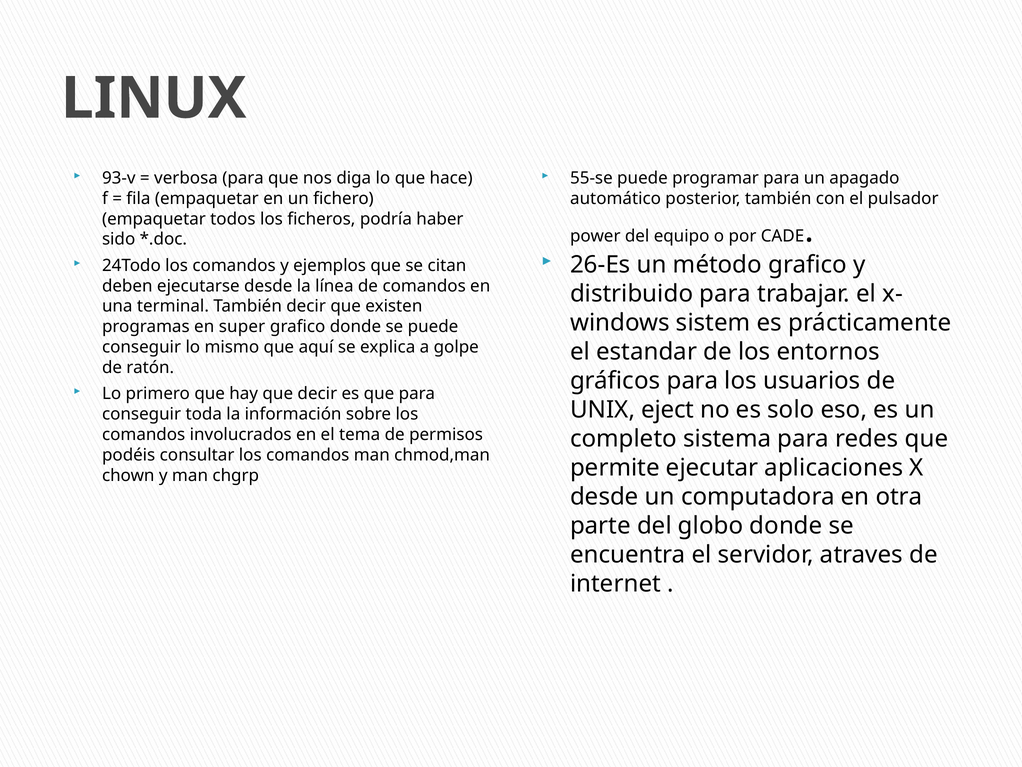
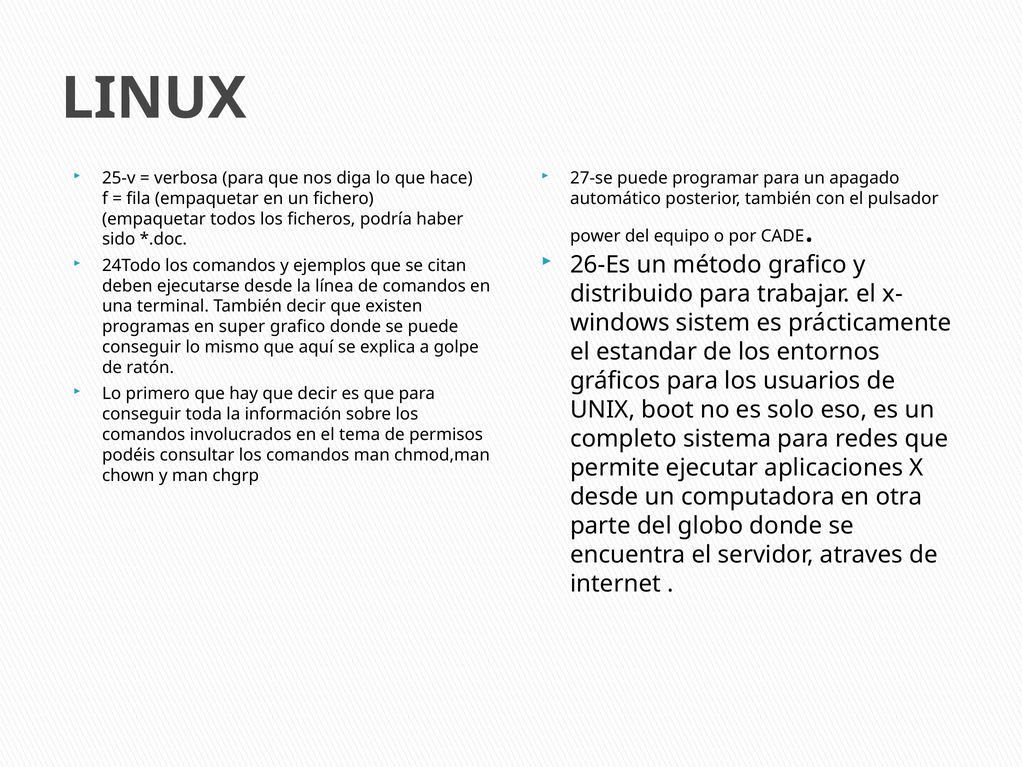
93-v: 93-v -> 25-v (119, 178)
55-se: 55-se -> 27-se (591, 178)
eject: eject -> boot (668, 409)
